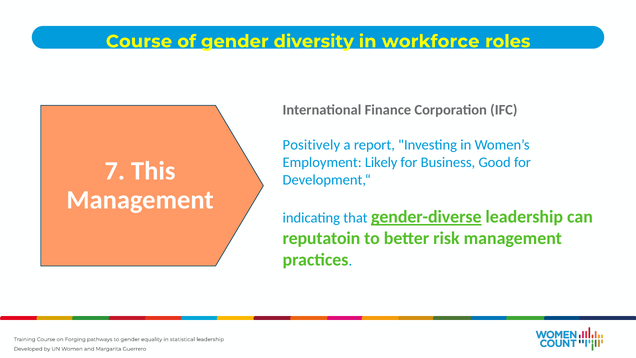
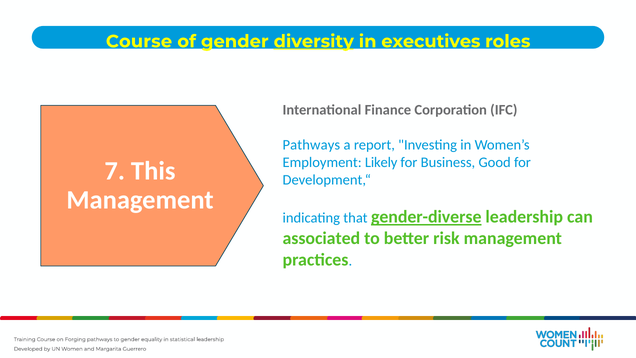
diversity underline: none -> present (314, 41)
workforce: workforce -> executives (431, 41)
Positively: Positively -> Pathways (311, 145)
reputatoin: reputatoin -> associated (321, 238)
